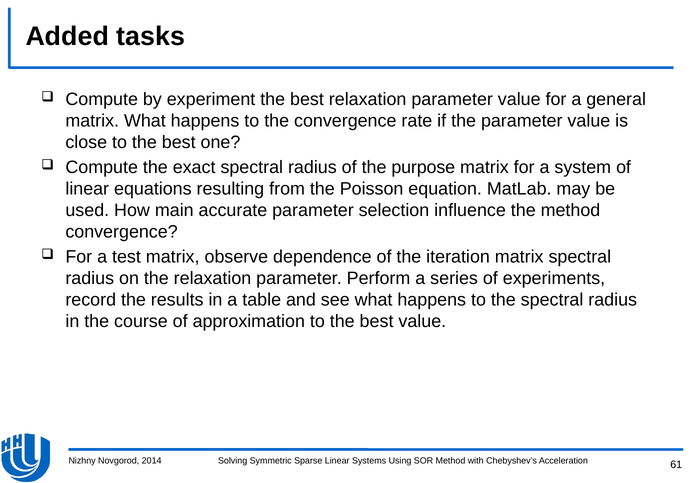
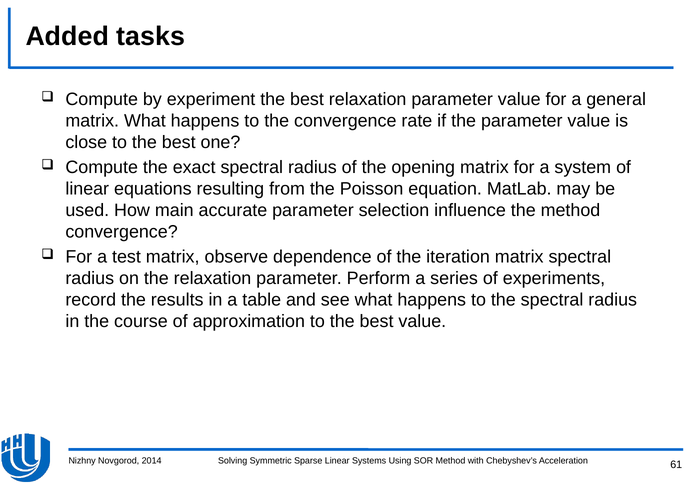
purpose: purpose -> opening (423, 167)
